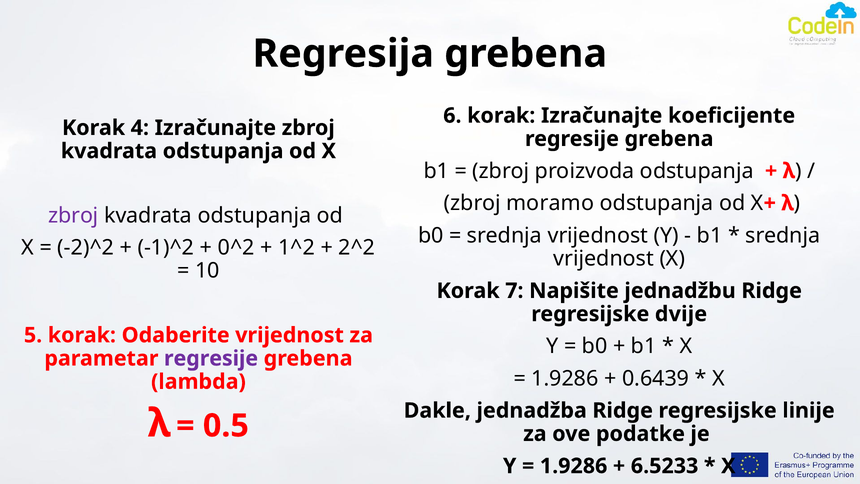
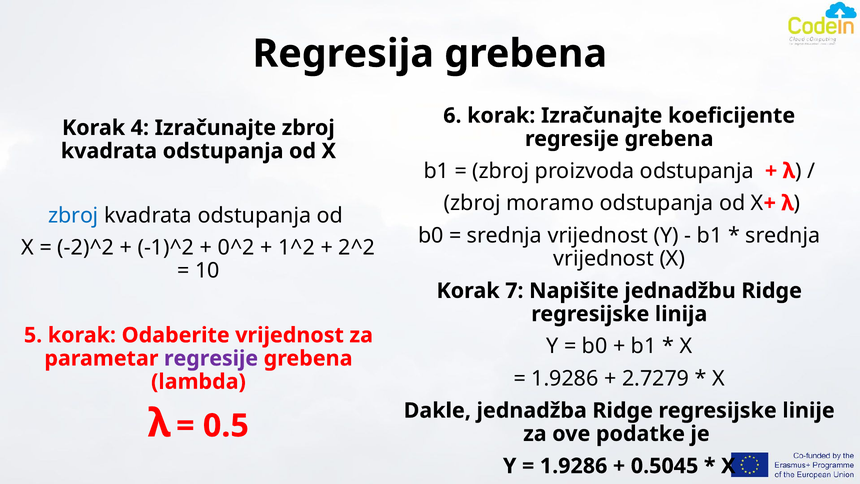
zbroj colour: purple -> blue (73, 215)
dvije: dvije -> linija (681, 314)
0.6439: 0.6439 -> 2.7279 (656, 378)
6.5233: 6.5233 -> 0.5045 (665, 466)
